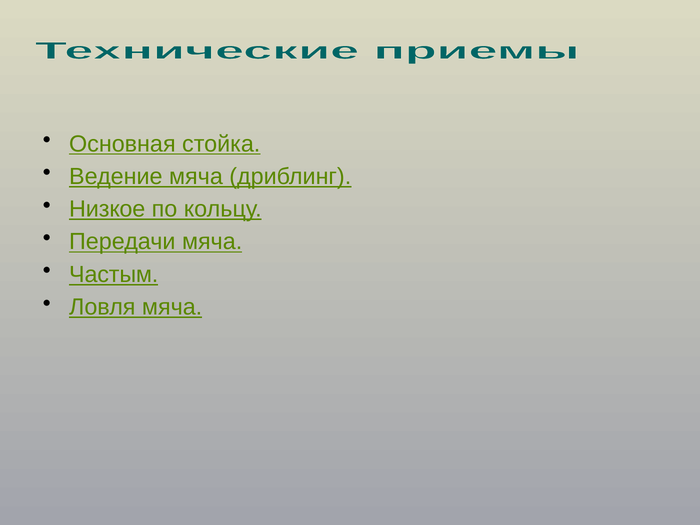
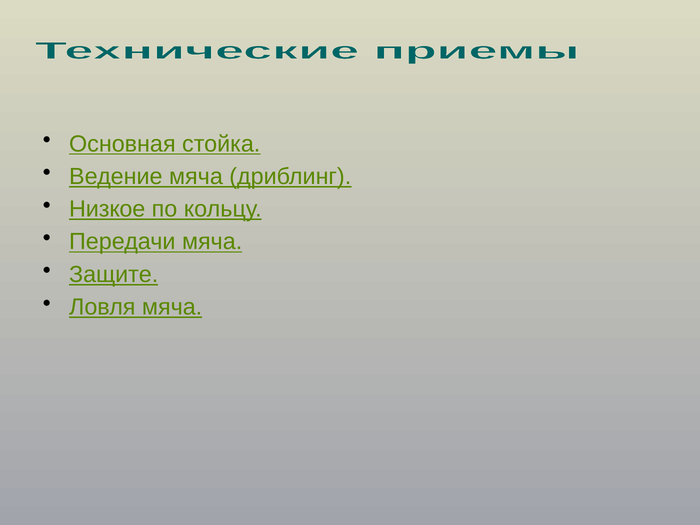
Частым: Частым -> Защите (114, 274)
